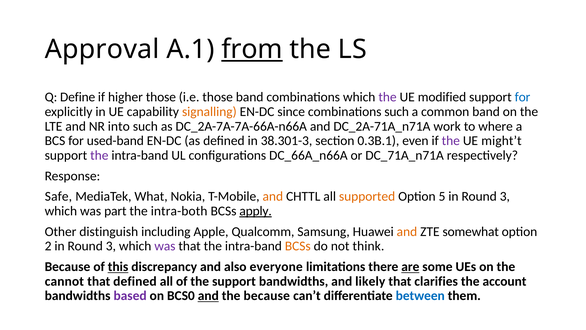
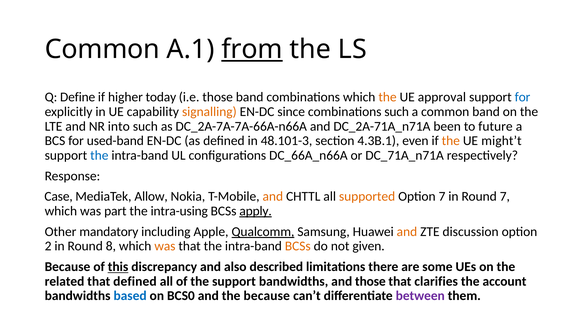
Approval: Approval -> Common (102, 49)
higher those: those -> today (161, 97)
the colour: purple -> orange (388, 97)
modified: modified -> approval (442, 97)
work: work -> been (447, 126)
where: where -> future (495, 126)
38.301-3: 38.301-3 -> 48.101-3 (287, 141)
0.3B.1: 0.3B.1 -> 4.3B.1 (378, 141)
the colour: purple -> orange (451, 141)
the colour: purple -> blue (99, 155)
Safe: Safe -> Case (59, 196)
What: What -> Allow (151, 196)
Option 5: 5 -> 7 (442, 196)
3: 3 -> 7 (505, 196)
intra-both: intra-both -> intra-using (179, 211)
distinguish: distinguish -> mandatory (109, 231)
Qualcomm underline: none -> present (263, 231)
somewhat: somewhat -> discussion (471, 231)
2 in Round 3: 3 -> 8 (111, 246)
was colour: purple -> orange (165, 246)
think: think -> given (369, 246)
everyone: everyone -> described (276, 267)
are underline: present -> none (410, 267)
cannot: cannot -> related (64, 281)
and likely: likely -> those (370, 281)
based colour: purple -> blue (130, 296)
and underline: present -> none (208, 296)
between colour: blue -> purple (420, 296)
